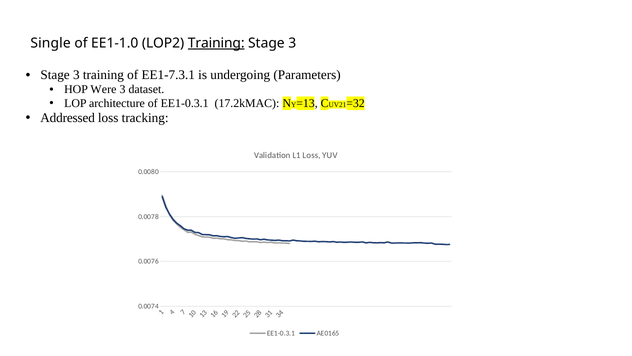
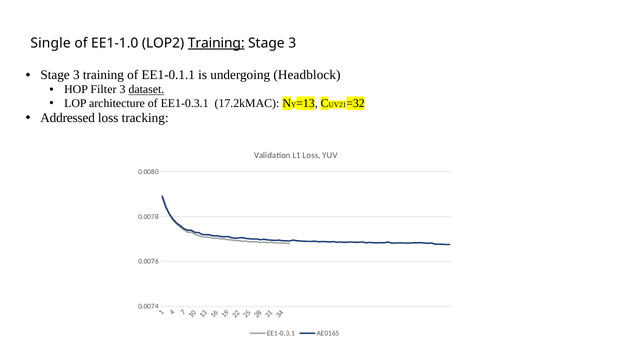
EE1-7.3.1: EE1-7.3.1 -> EE1-0.1.1 (168, 75)
Parameters: Parameters -> Headblock (307, 75)
Were: Were -> Filter (103, 89)
dataset underline: none -> present (146, 89)
